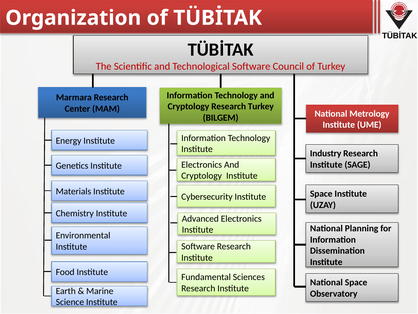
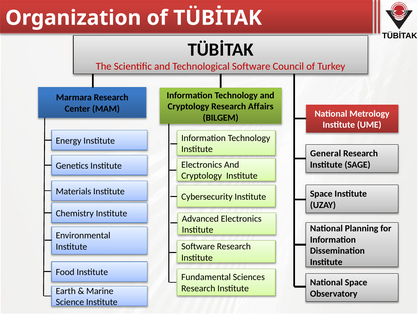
Research Turkey: Turkey -> Affairs (261, 106)
Industry: Industry -> General (326, 153)
